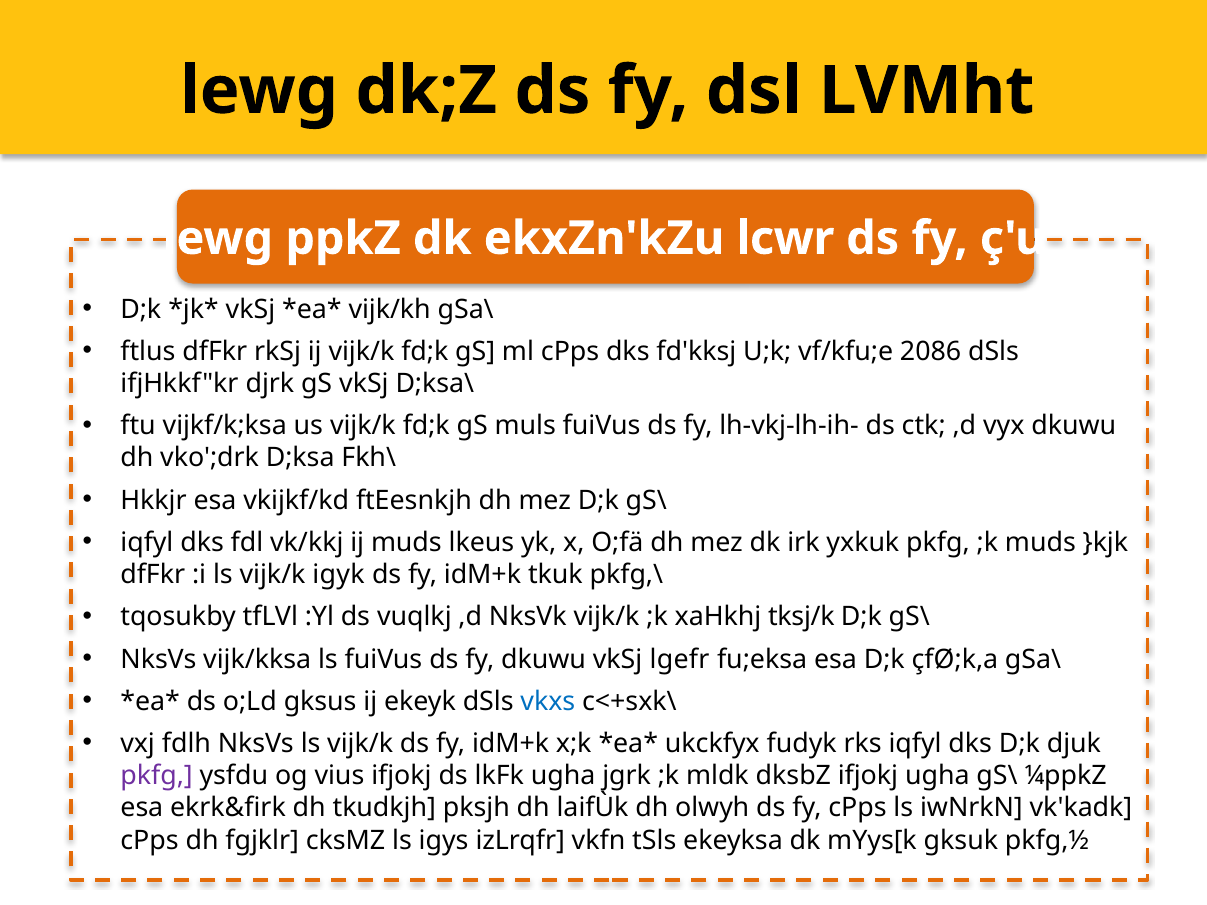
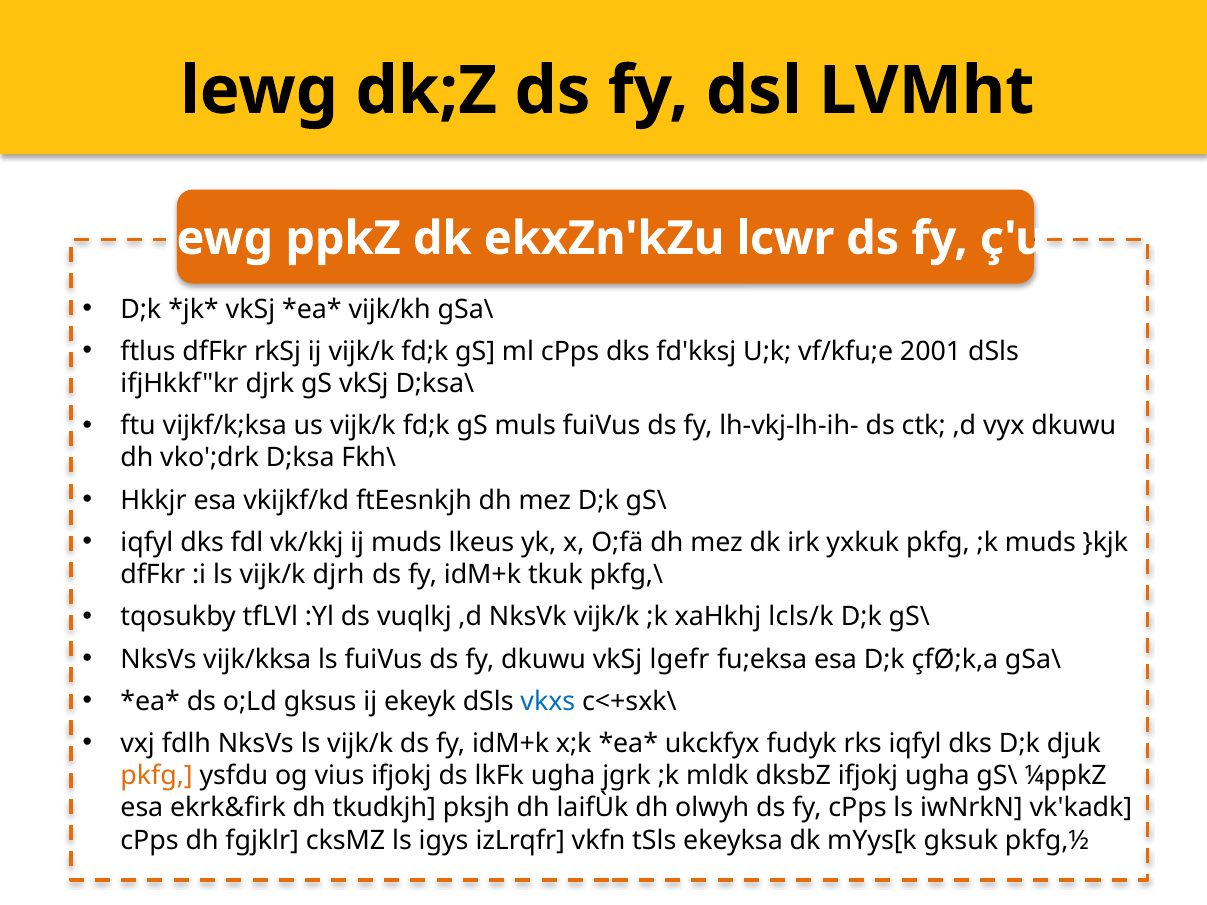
2086: 2086 -> 2001 (931, 352)
igyk: igyk -> djrh (339, 575)
tksj/k: tksj/k -> lcls/k (801, 617)
pkfg colour: purple -> orange (157, 776)
